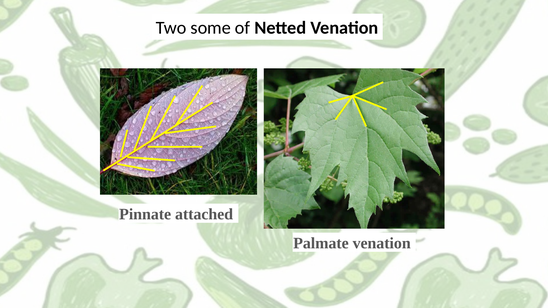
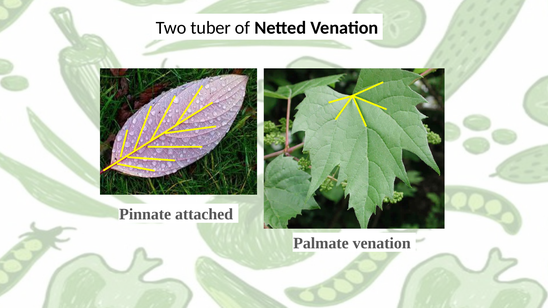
some: some -> tuber (211, 28)
